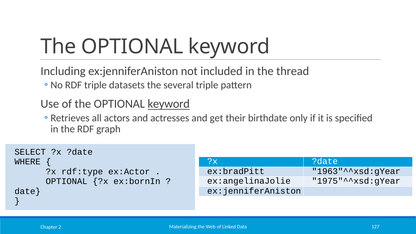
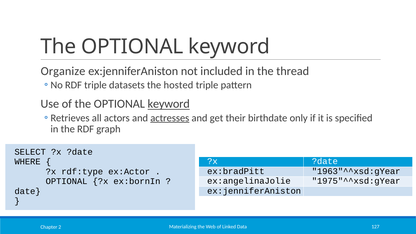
Including: Including -> Organize (63, 71)
several: several -> hosted (178, 85)
actresses underline: none -> present (170, 118)
